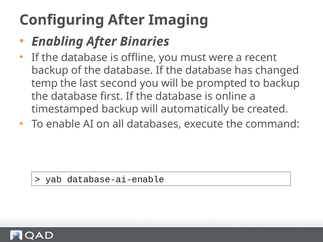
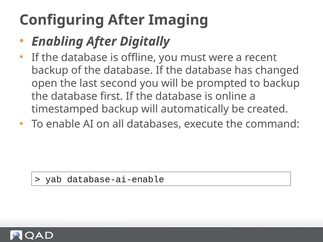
Binaries: Binaries -> Digitally (145, 42)
temp: temp -> open (44, 83)
